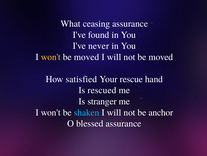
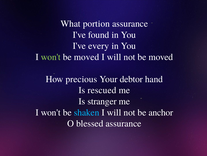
ceasing: ceasing -> portion (96, 24)
never: never -> every (99, 46)
won't colour: yellow -> light green (51, 57)
satisfied: satisfied -> precious (81, 79)
rescue: rescue -> debtor (131, 79)
